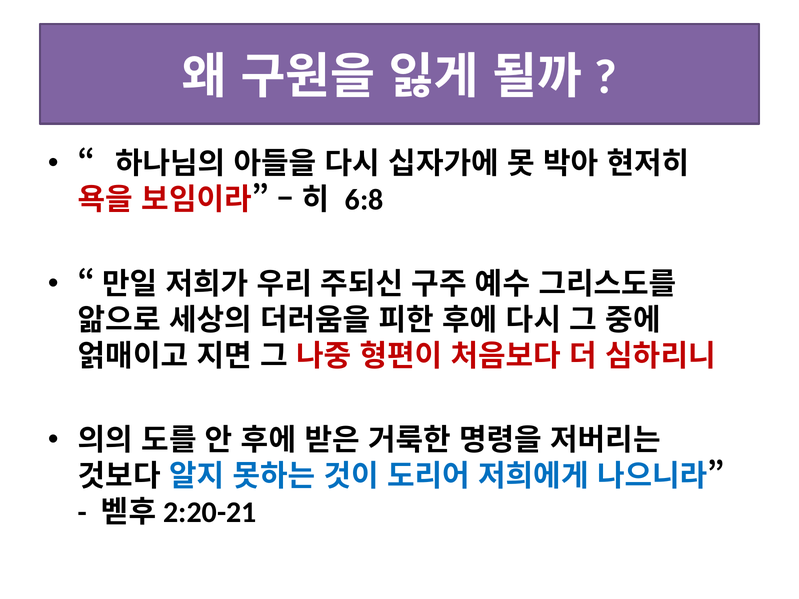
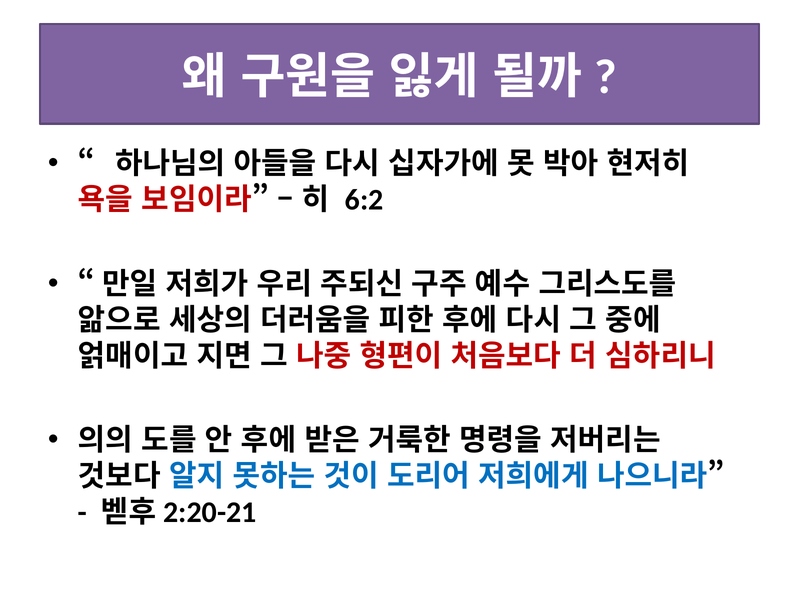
6:8: 6:8 -> 6:2 (364, 200)
